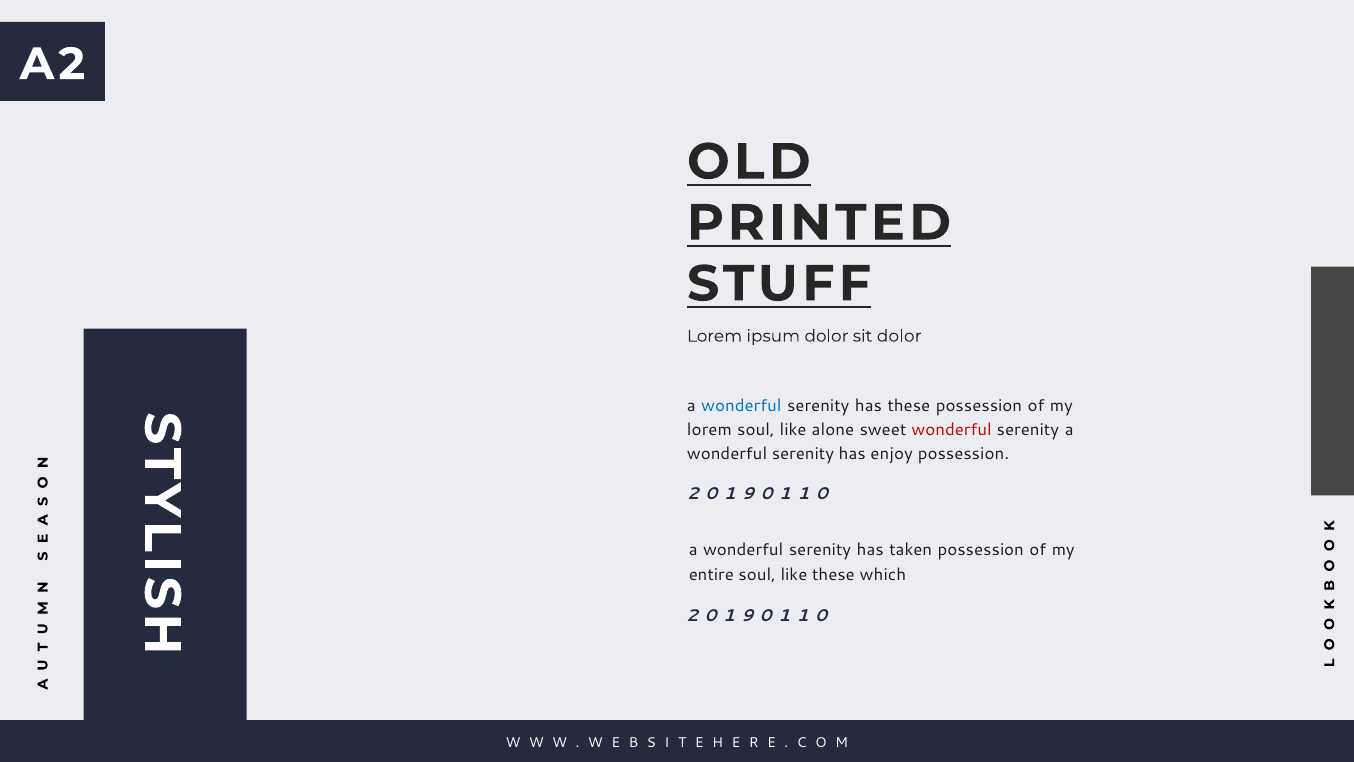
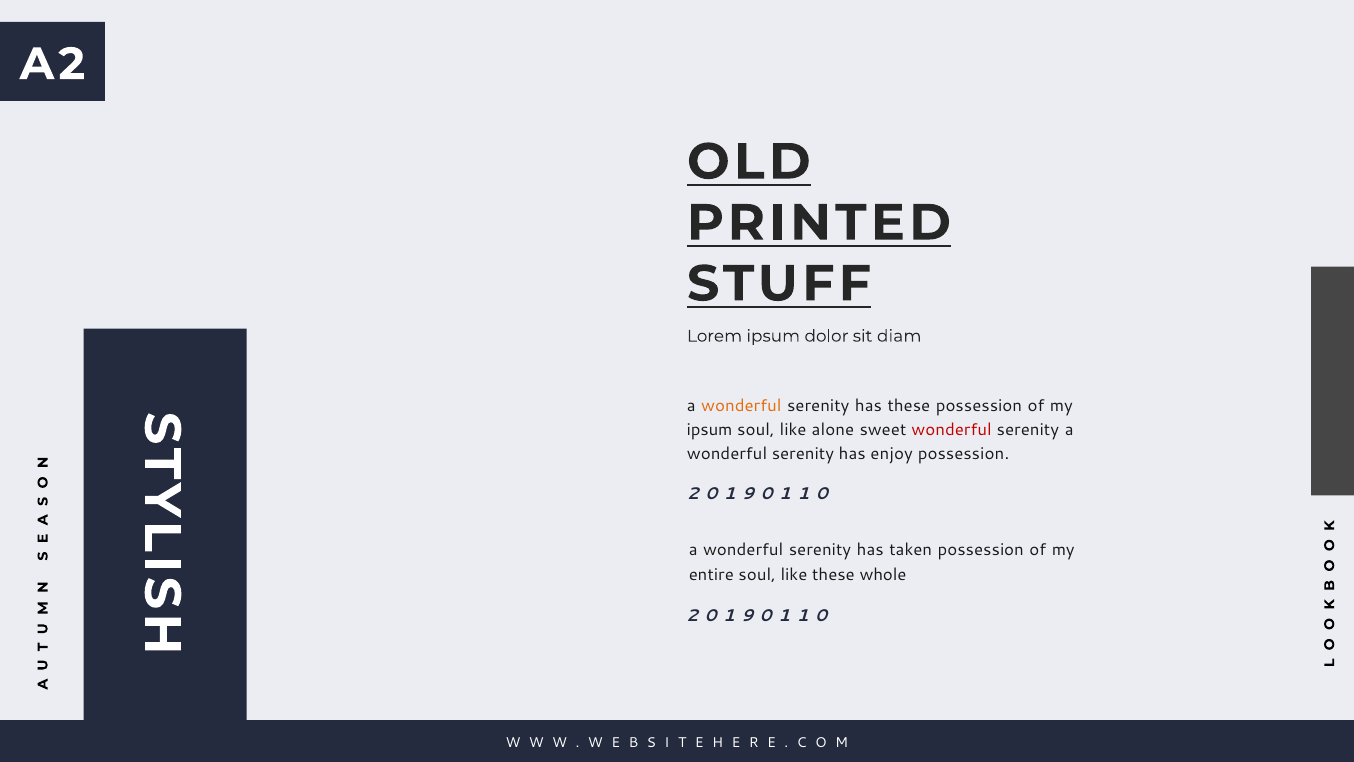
sit dolor: dolor -> diam (899, 336)
wonderful colour: blue -> orange (741, 405)
lorem: lorem -> ipsum (710, 430)
which: which -> whole (883, 574)
